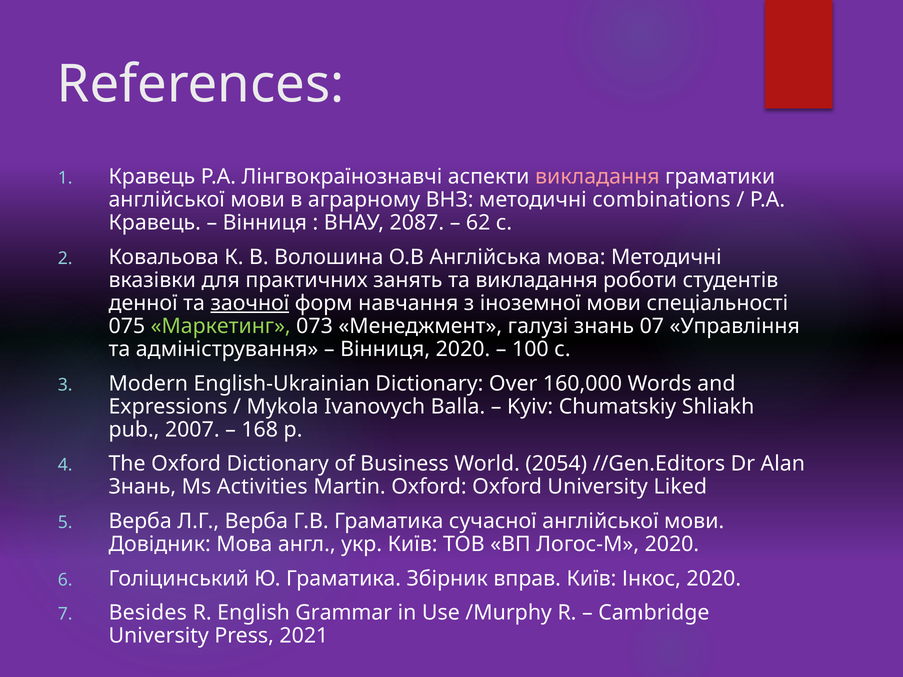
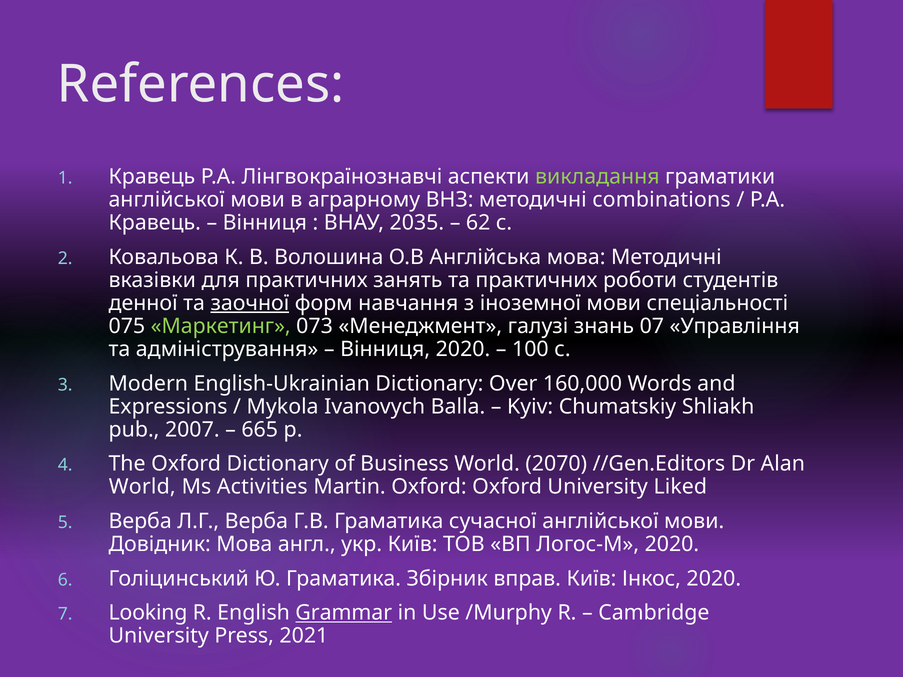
викладання colour: pink -> light green (597, 177)
2087: 2087 -> 2035 (417, 223)
та викладання: викладання -> практичних (536, 280)
168: 168 -> 665 (260, 430)
2054: 2054 -> 2070 (556, 464)
Знань: Знань -> World (142, 487)
Besides: Besides -> Looking (148, 613)
Grammar underline: none -> present (344, 613)
